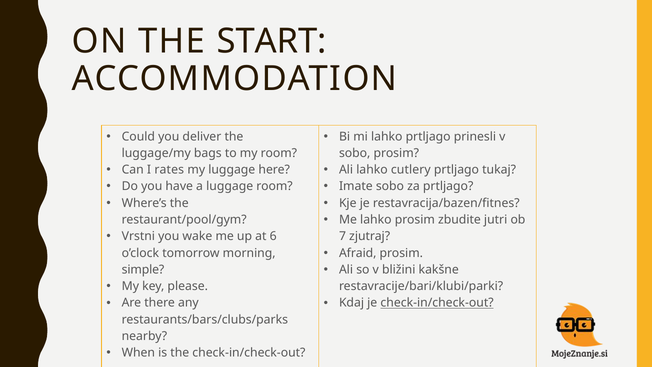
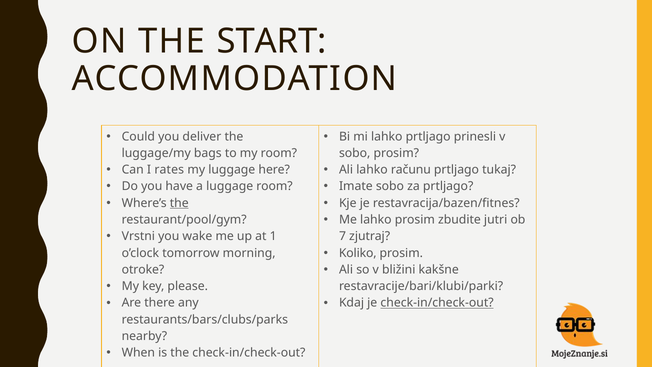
cutlery: cutlery -> računu (411, 170)
the underline: none -> present (179, 203)
6: 6 -> 1 (273, 236)
Afraid: Afraid -> Koliko (358, 253)
simple: simple -> otroke (143, 269)
